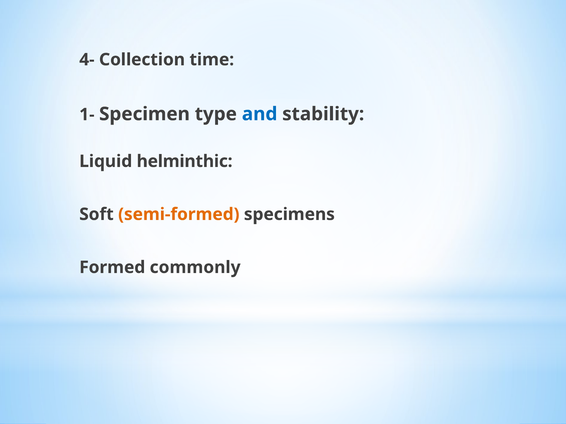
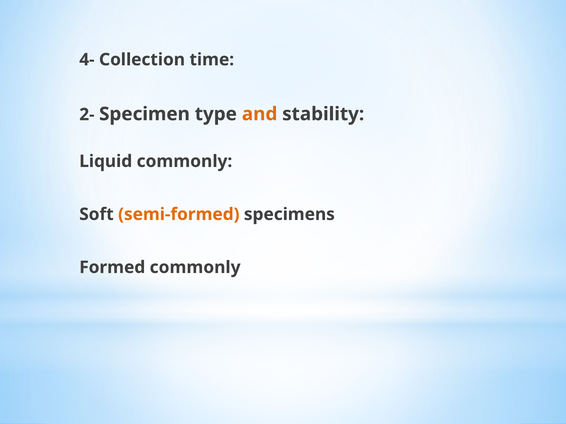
1-: 1- -> 2- (87, 115)
and colour: blue -> orange (260, 114)
Liquid helminthic: helminthic -> commonly (184, 161)
